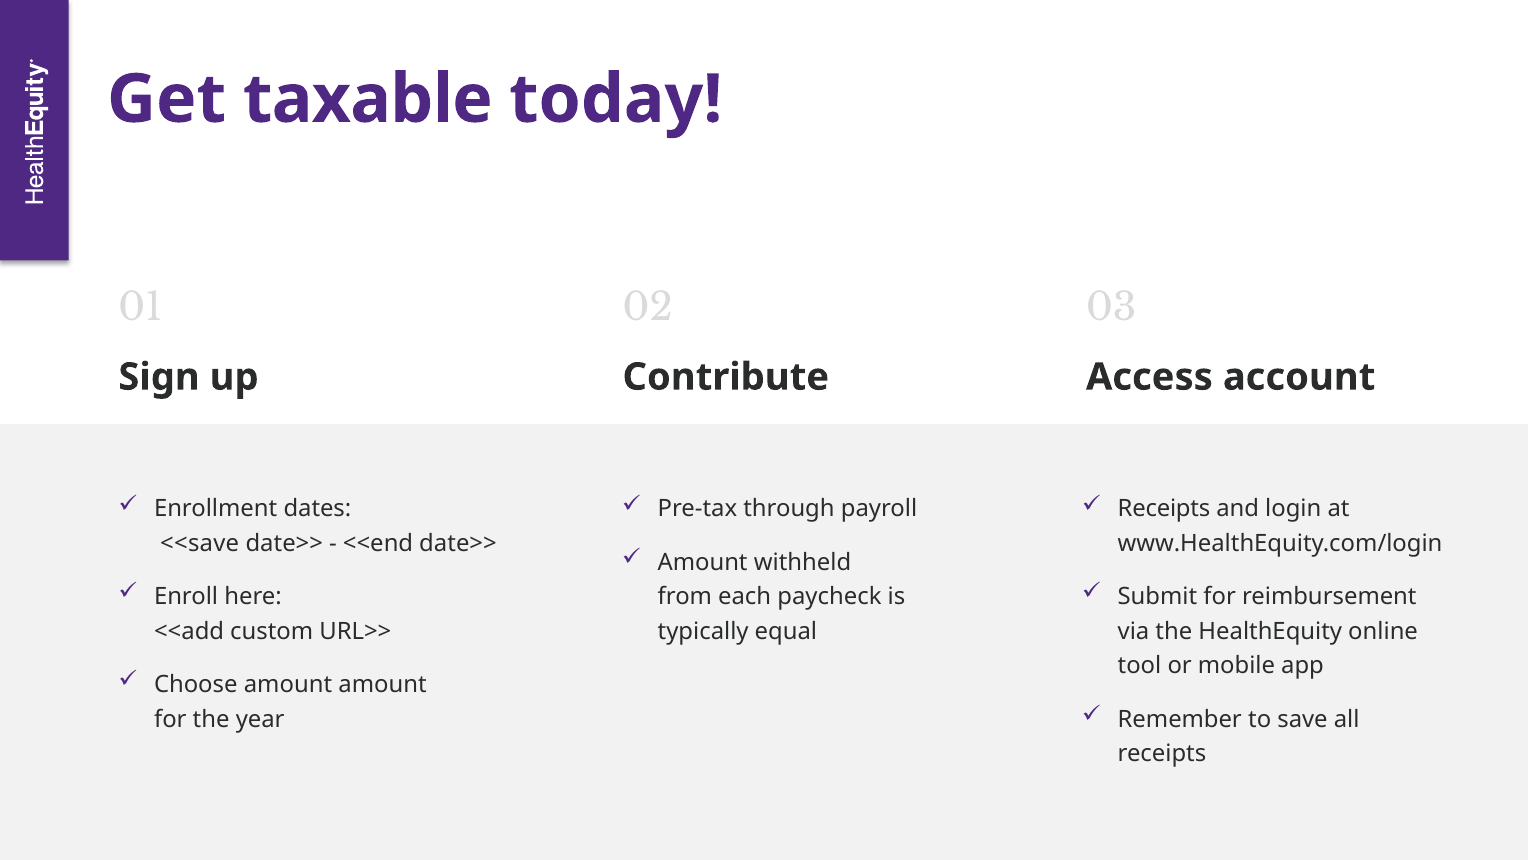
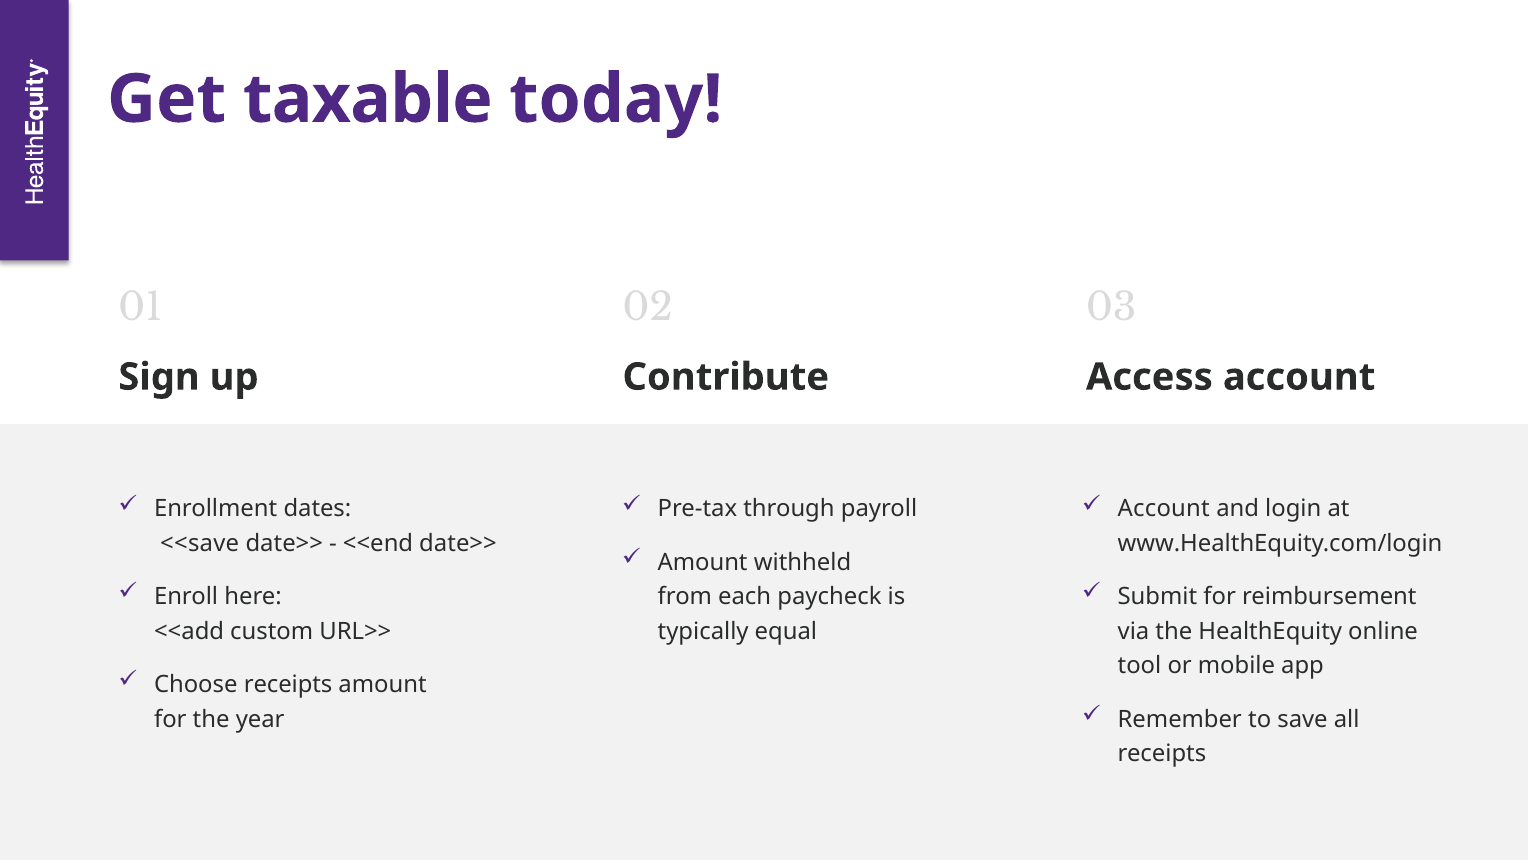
Receipts: Receipts -> Account (1164, 509)
Choose amount: amount -> receipts (288, 684)
